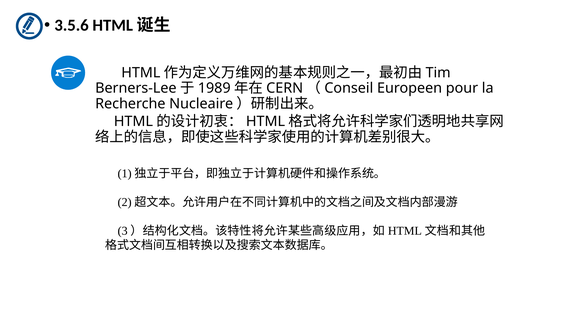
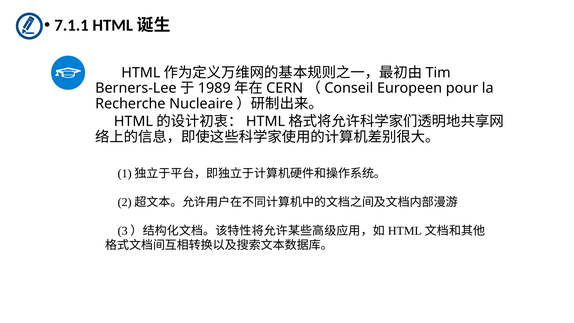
3.5.6: 3.5.6 -> 7.1.1 (72, 25)
